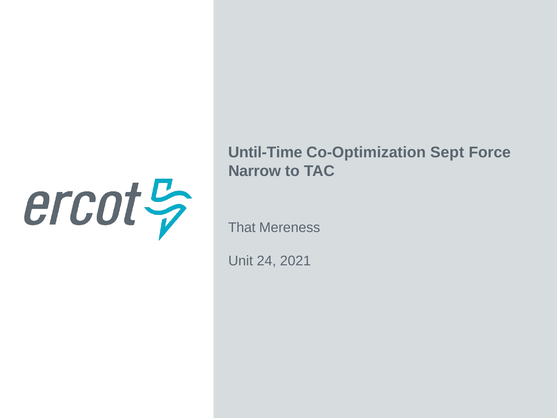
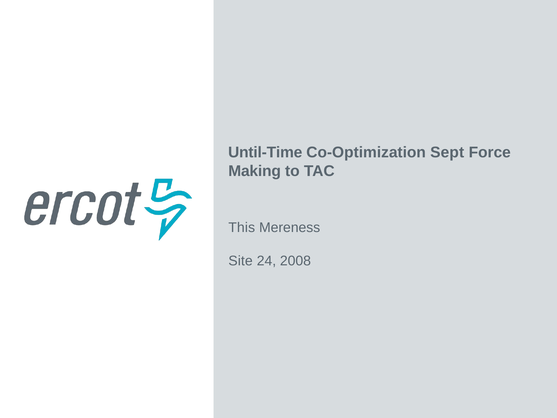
Narrow: Narrow -> Making (255, 171)
That: That -> This (242, 227)
Unit: Unit -> Site (241, 261)
2021: 2021 -> 2008 (295, 261)
